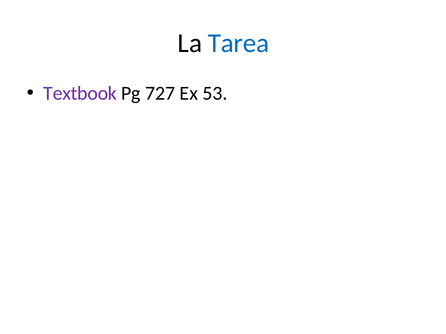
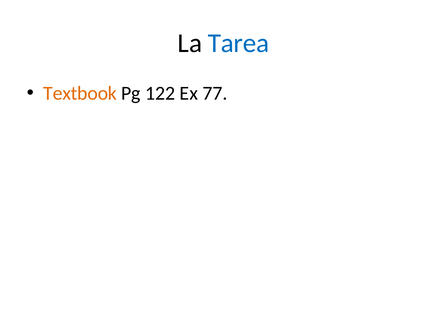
Textbook colour: purple -> orange (80, 94)
727: 727 -> 122 (160, 94)
53: 53 -> 77 (215, 94)
